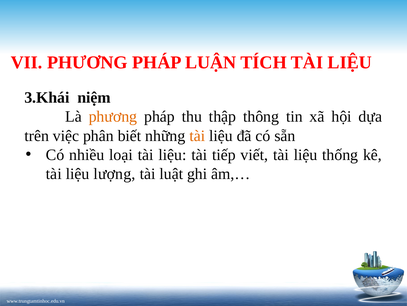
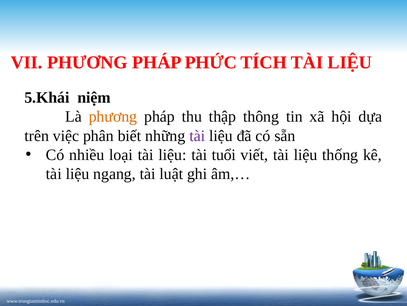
LUẬN: LUẬN -> PHỨC (211, 62)
3.Khái: 3.Khái -> 5.Khái (47, 97)
tài colour: orange -> purple (197, 135)
tiếp: tiếp -> tuổi (224, 154)
lượng: lượng -> ngang (115, 173)
